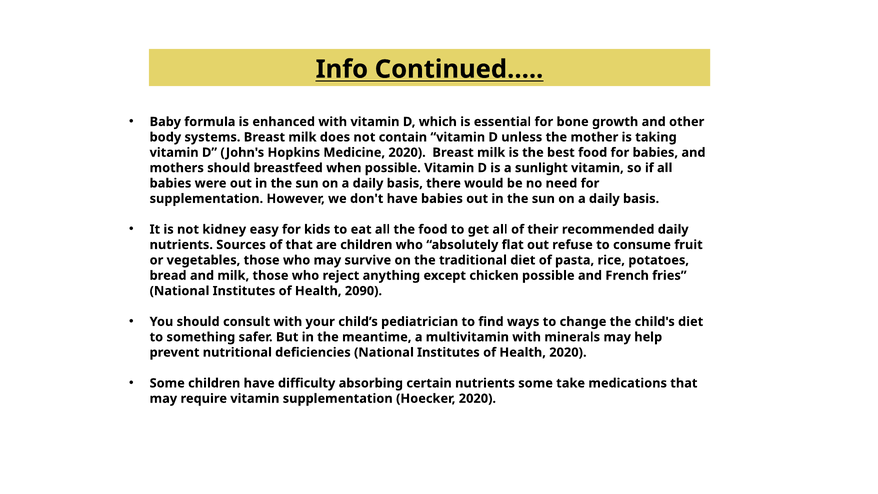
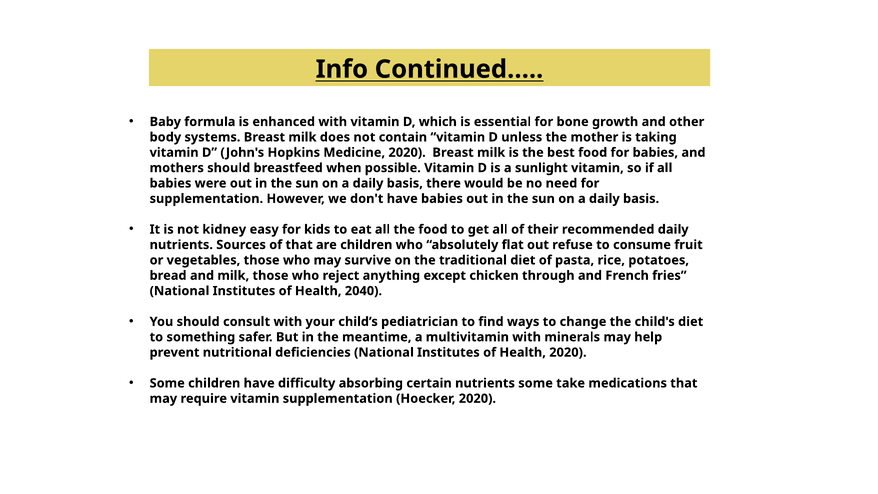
chicken possible: possible -> through (548, 275)
2090: 2090 -> 2040 (363, 291)
